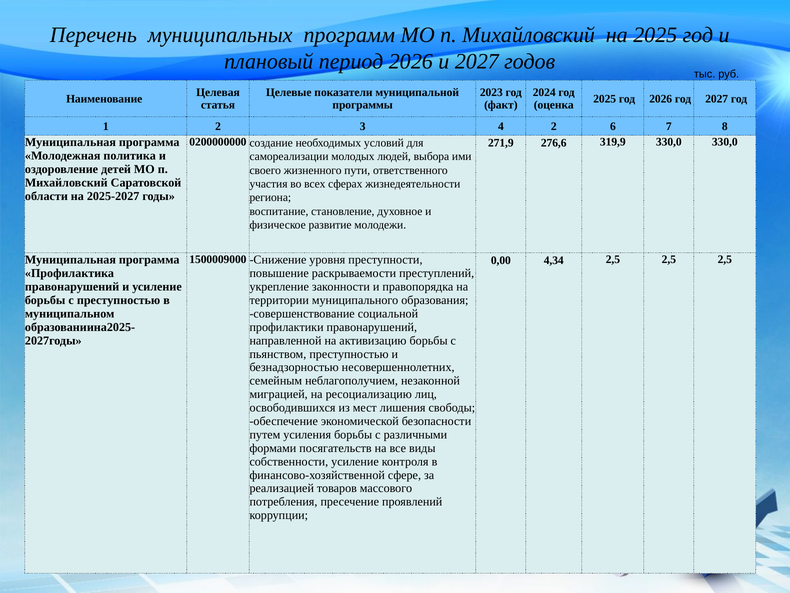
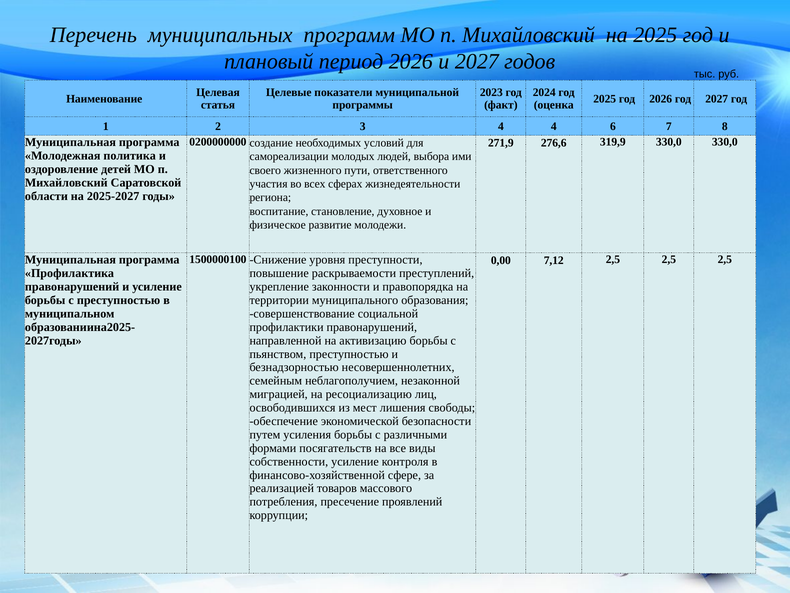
4 2: 2 -> 4 (554, 126)
1500009000: 1500009000 -> 1500000100 (218, 259)
4,34: 4,34 -> 7,12 (554, 260)
